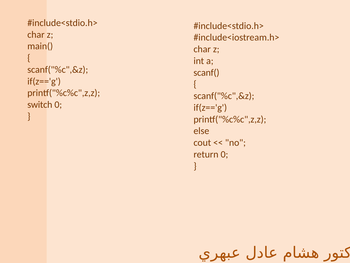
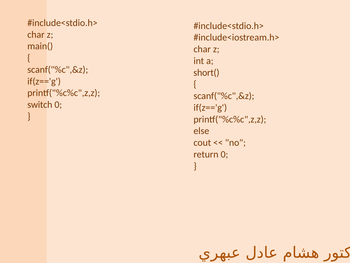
scanf(: scanf( -> short( (206, 72)
